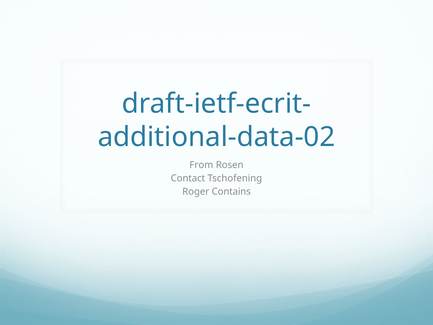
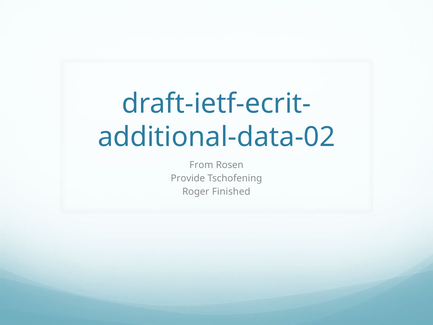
Contact: Contact -> Provide (188, 178)
Contains: Contains -> Finished (231, 192)
